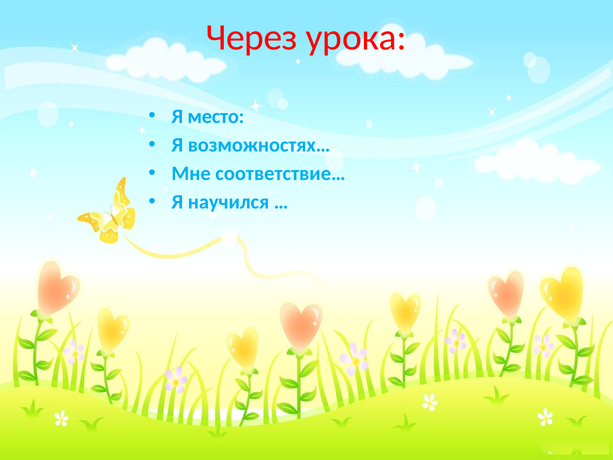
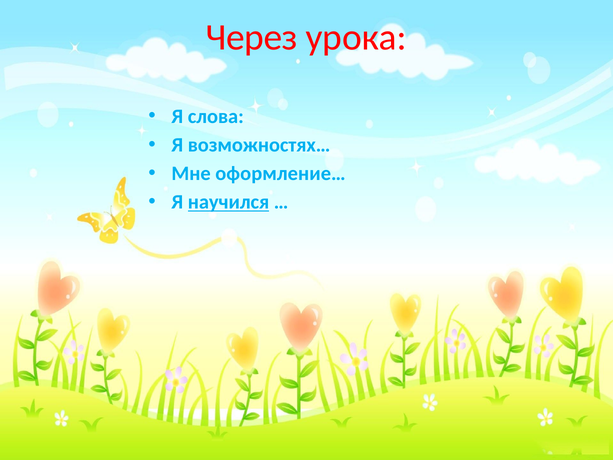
место: место -> слова (216, 116)
соответствие…: соответствие… -> оформление… (280, 173)
научился underline: none -> present (229, 202)
